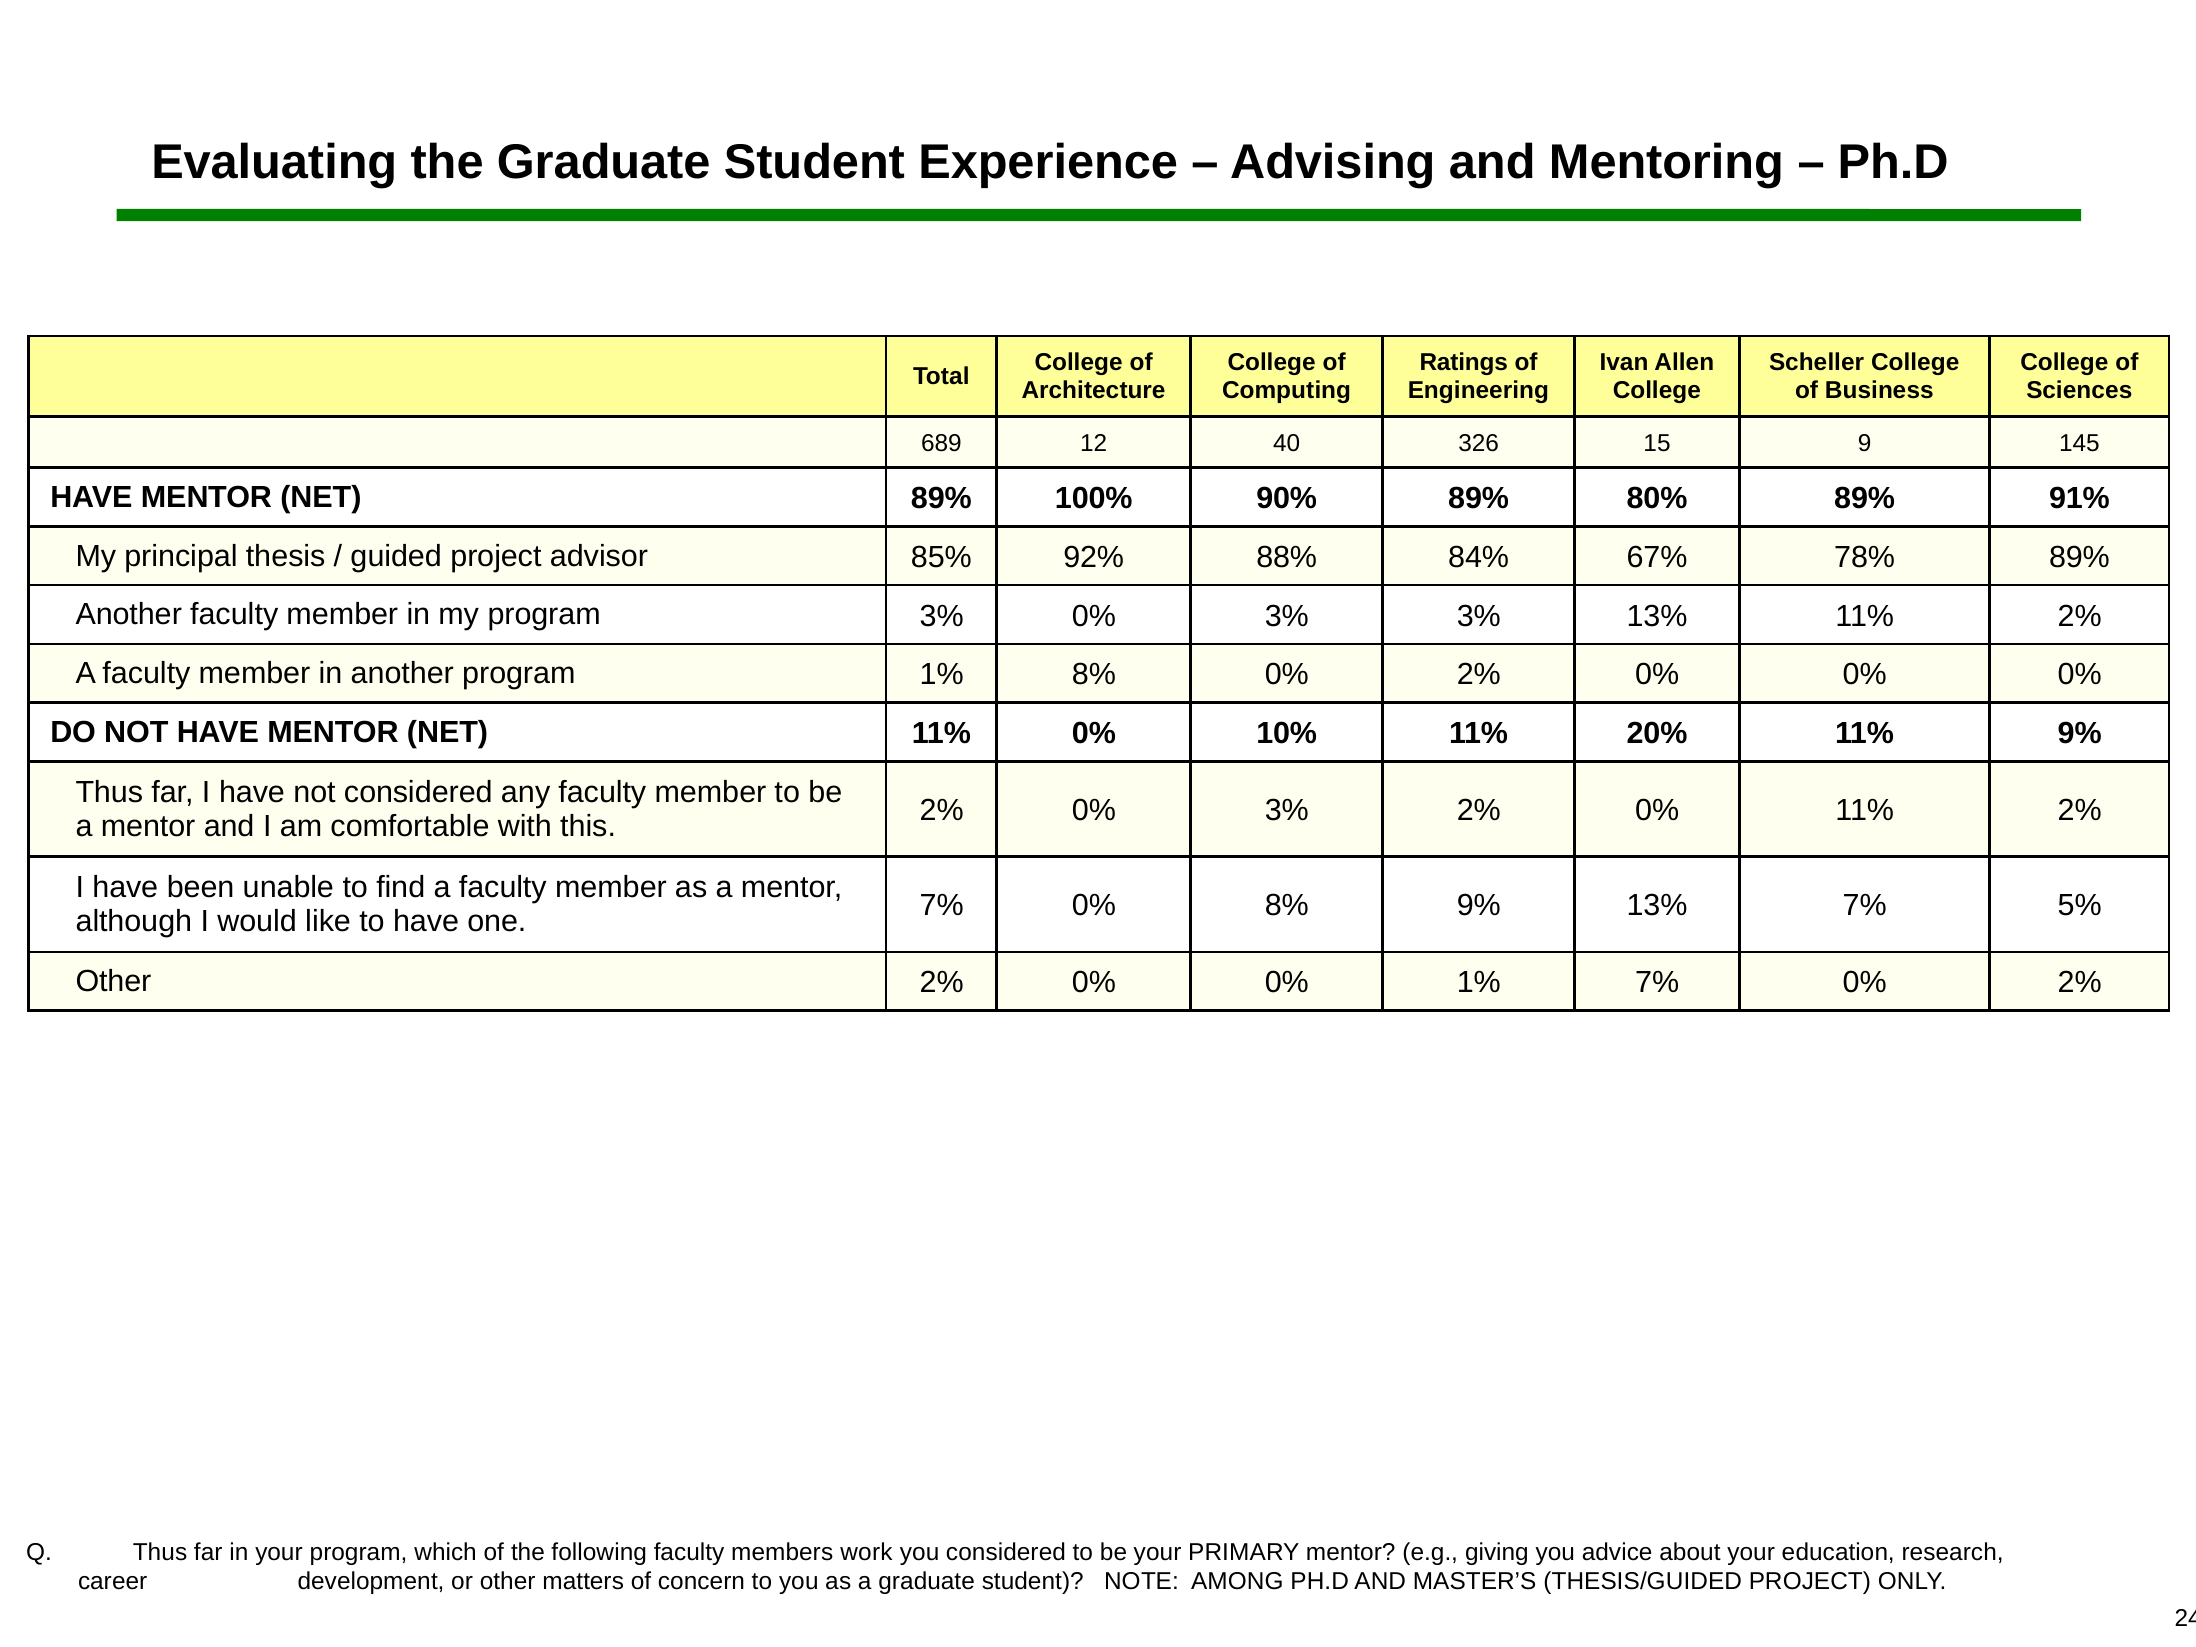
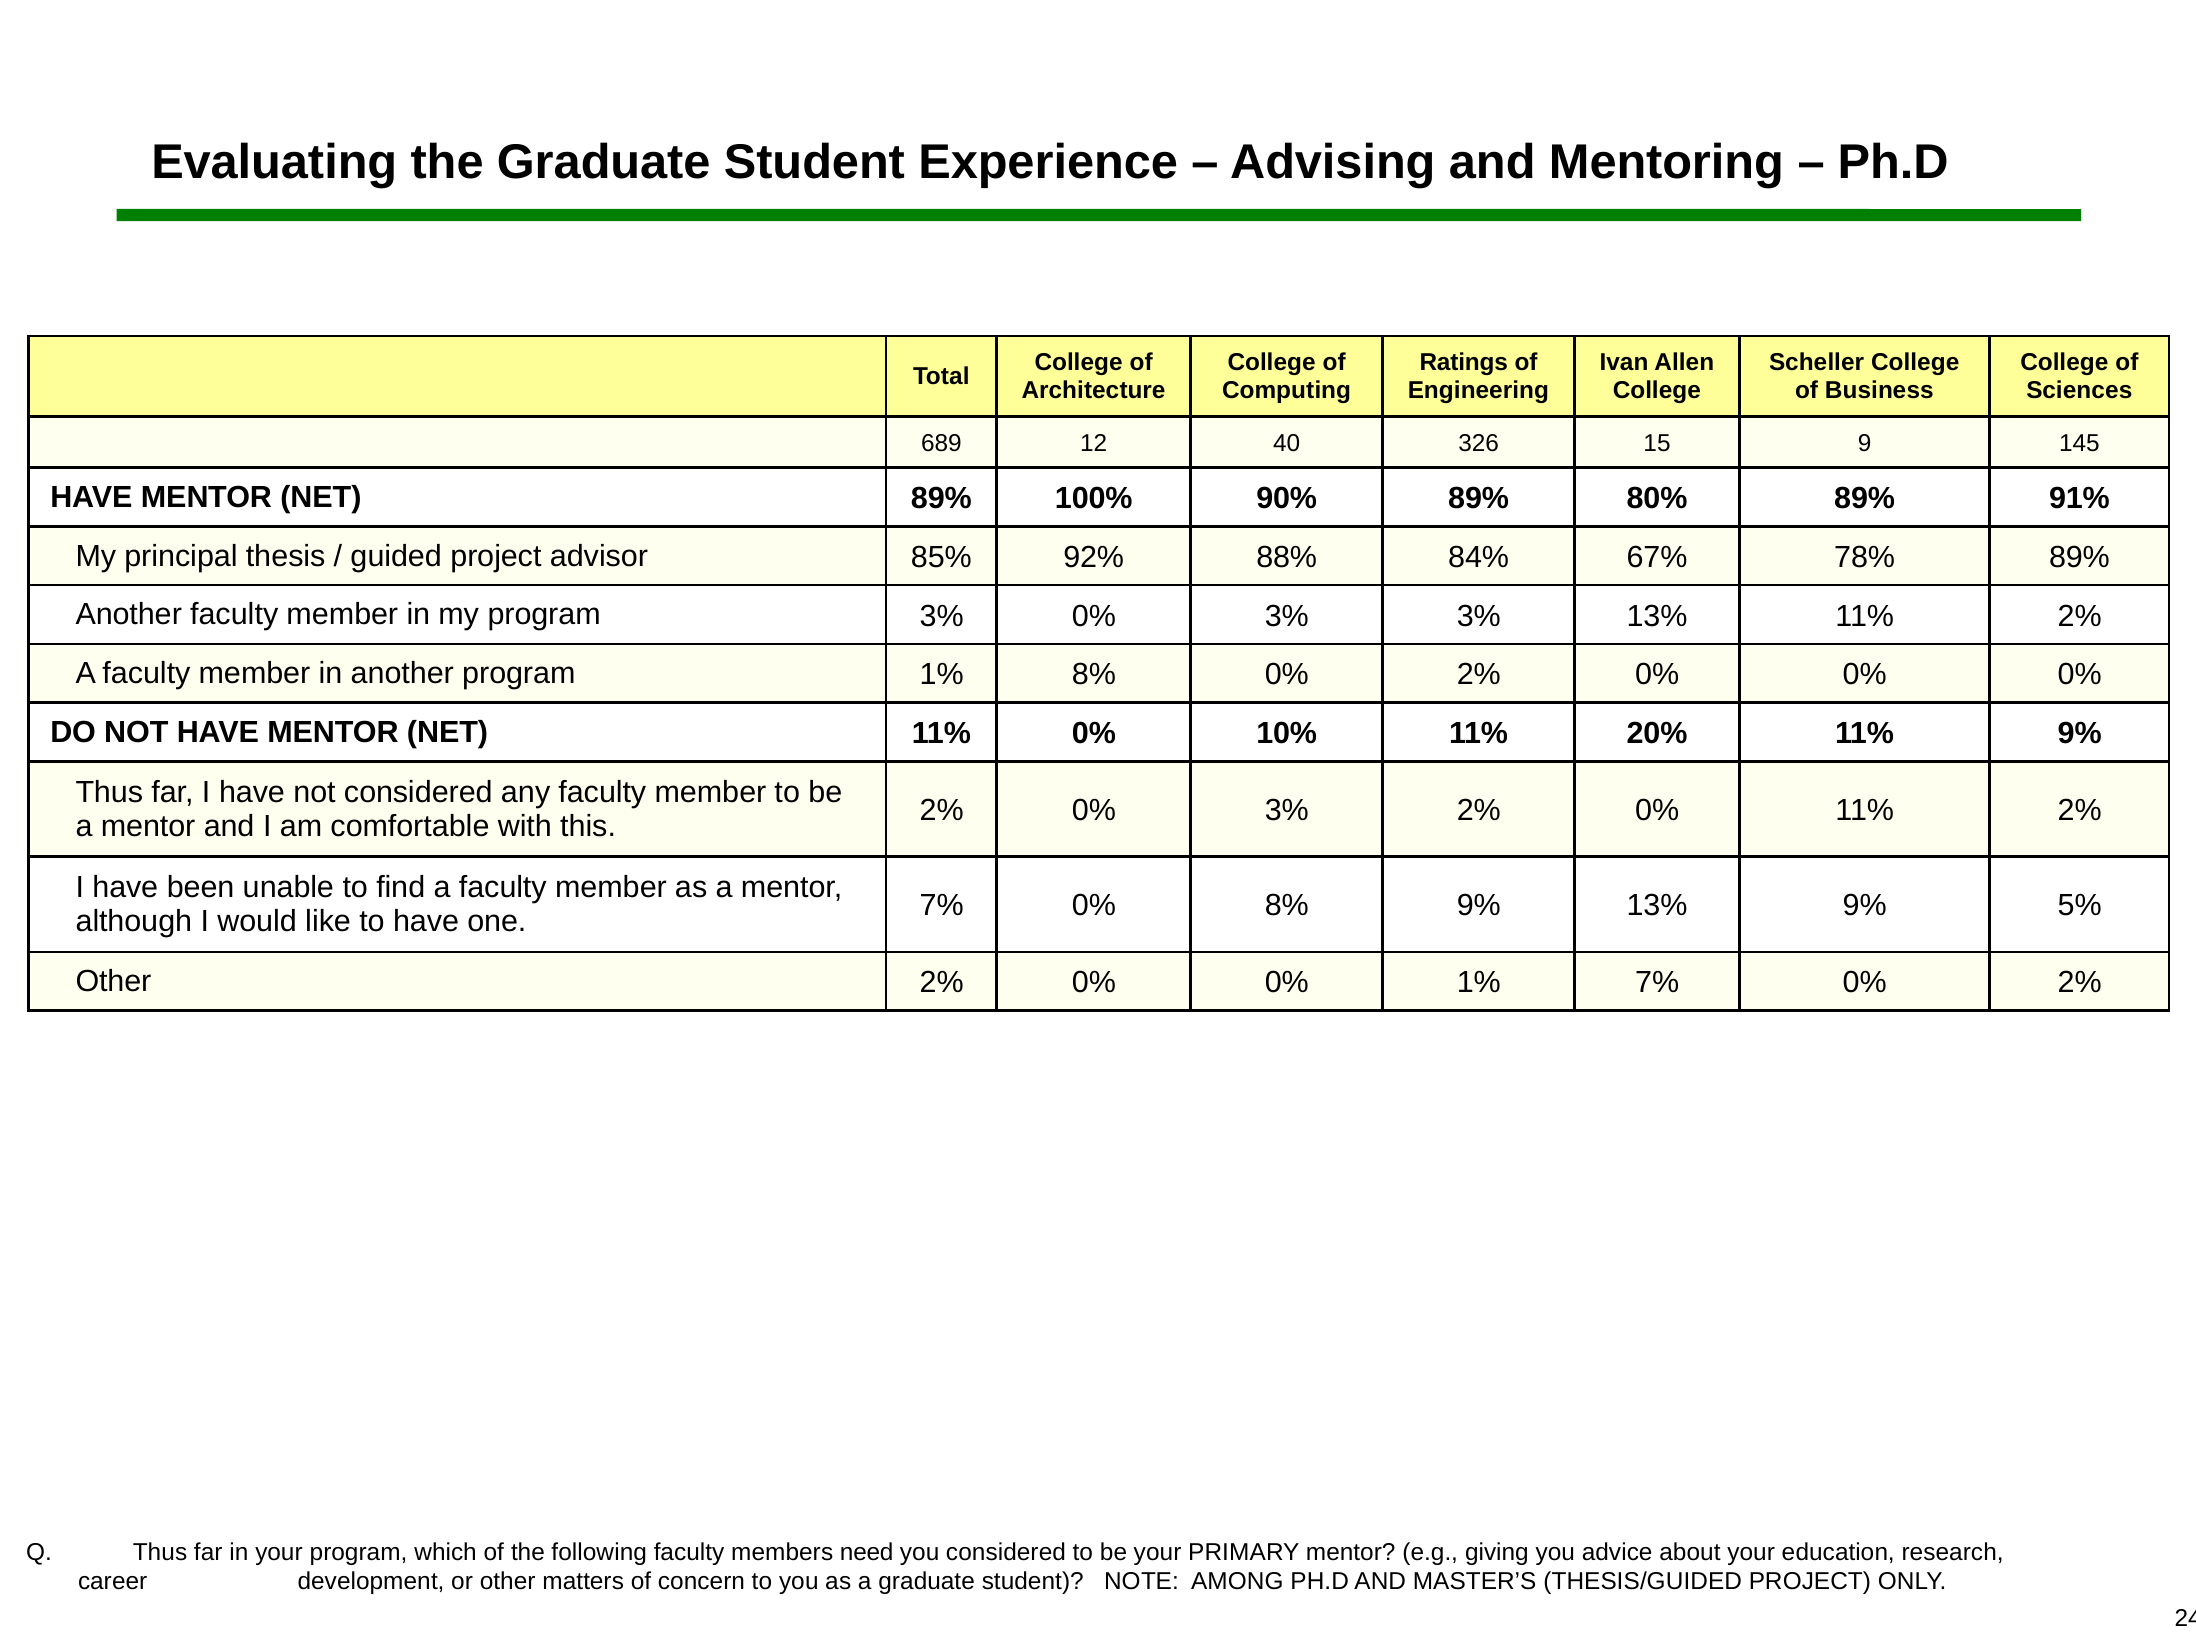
13% 7%: 7% -> 9% (1865, 906)
work: work -> need (867, 1552)
